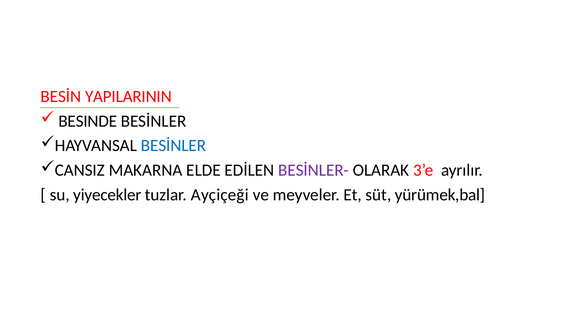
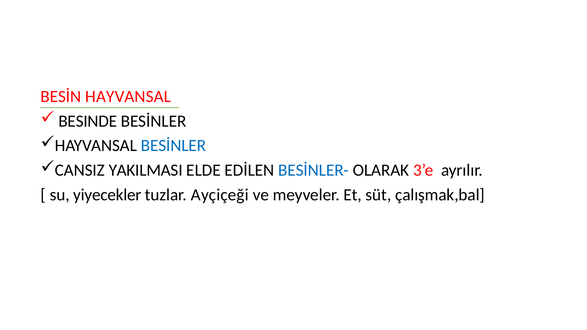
BESİN YAPILARININ: YAPILARININ -> HAYVANSAL (128, 96)
MAKARNA: MAKARNA -> YAKILMASI (146, 170)
BESİNLER- colour: purple -> blue (314, 170)
yürümek,bal: yürümek,bal -> çalışmak,bal (440, 195)
